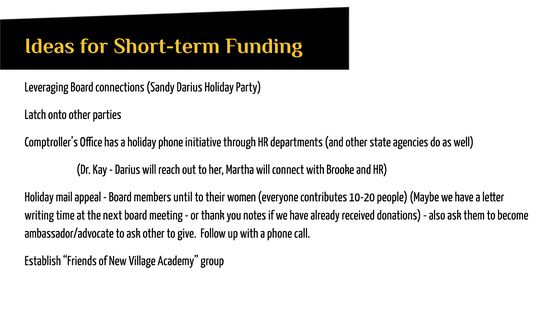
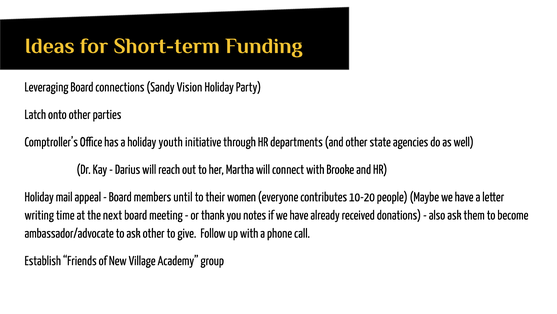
Sandy Darius: Darius -> Vision (189, 87)
holiday phone: phone -> youth (171, 142)
